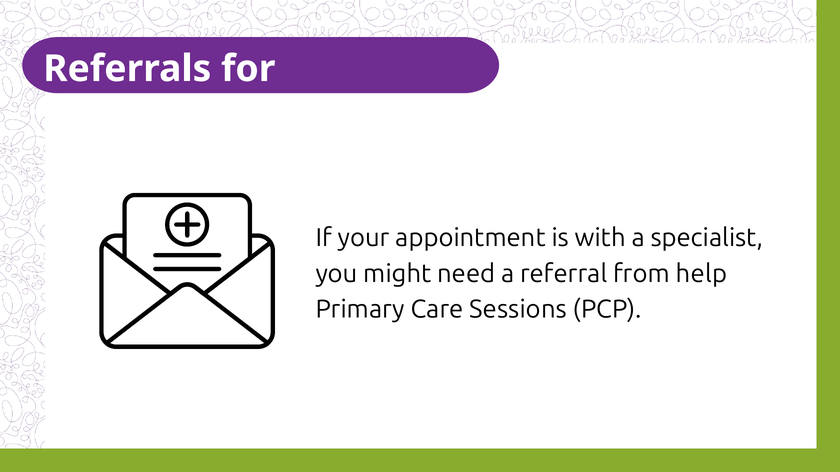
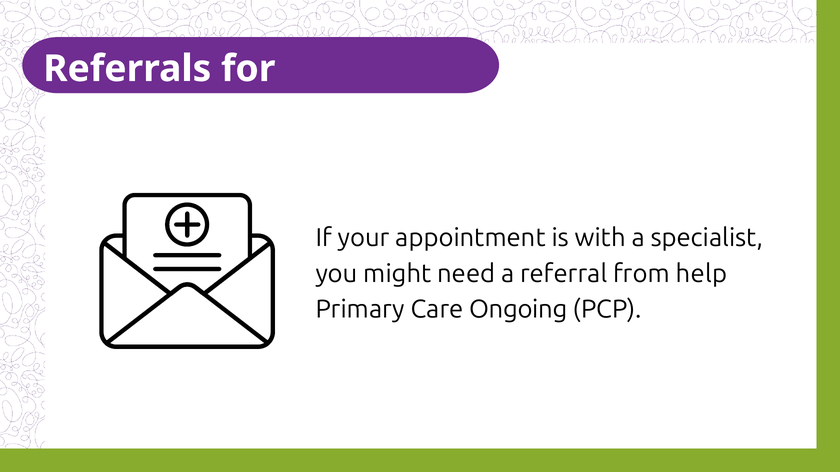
Sessions: Sessions -> Ongoing (518, 310)
